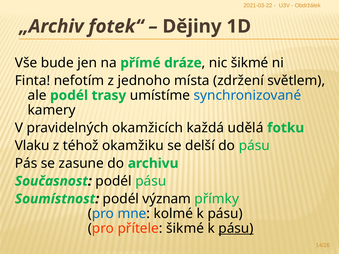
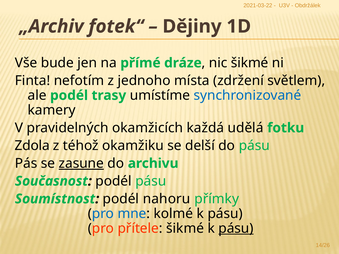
Vlaku: Vlaku -> Zdola (32, 146)
zasune underline: none -> present (81, 164)
význam: význam -> nahoru (167, 199)
